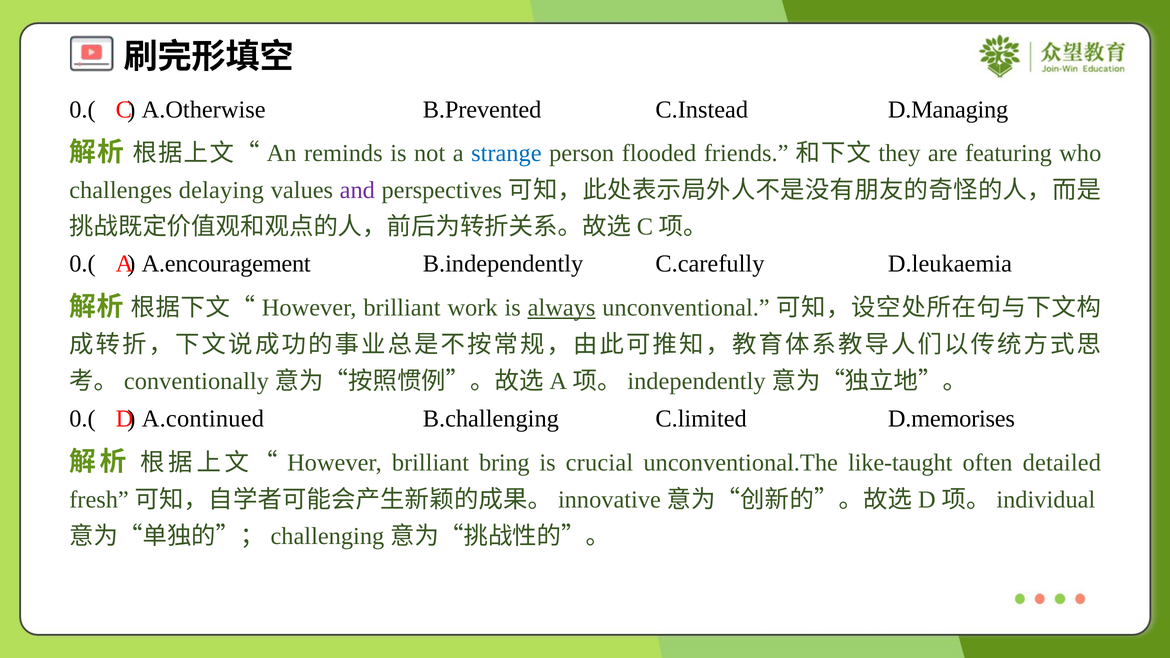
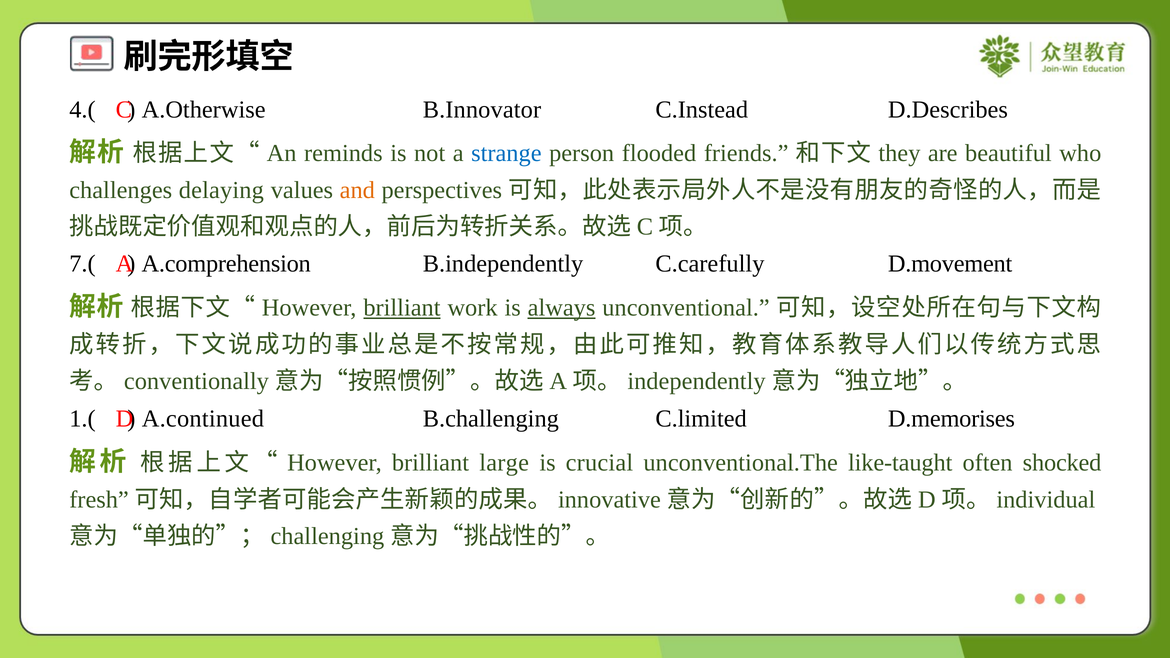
0.(: 0.( -> 4.( (82, 110)
B.Prevented: B.Prevented -> B.Innovator (482, 110)
D.Managing: D.Managing -> D.Describes (948, 110)
featuring: featuring -> beautiful (1008, 153)
and colour: purple -> orange (357, 190)
0.(: 0.( -> 7.( (82, 264)
A.encouragement: A.encouragement -> A.comprehension (226, 264)
D.leukaemia: D.leukaemia -> D.movement (950, 264)
brilliant underline: none -> present (402, 308)
0.(: 0.( -> 1.( (82, 419)
bring: bring -> large (504, 463)
detailed: detailed -> shocked (1062, 463)
